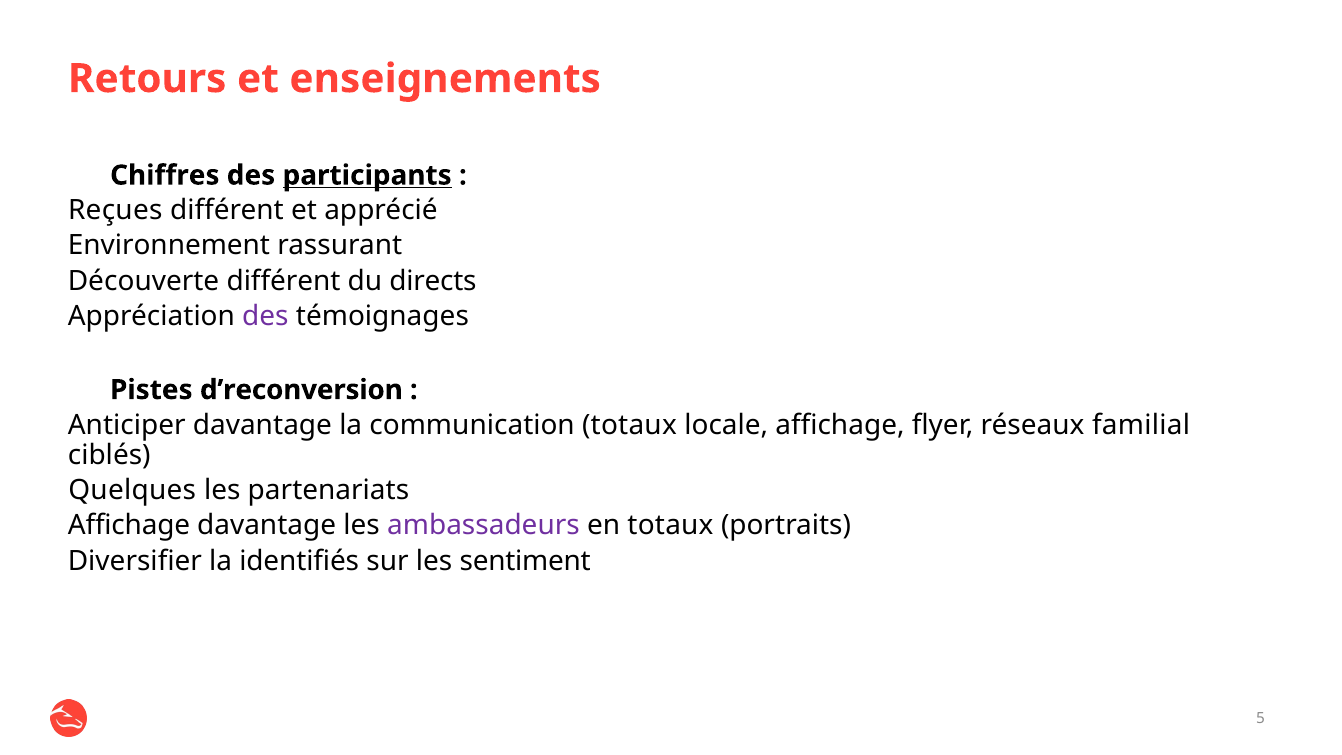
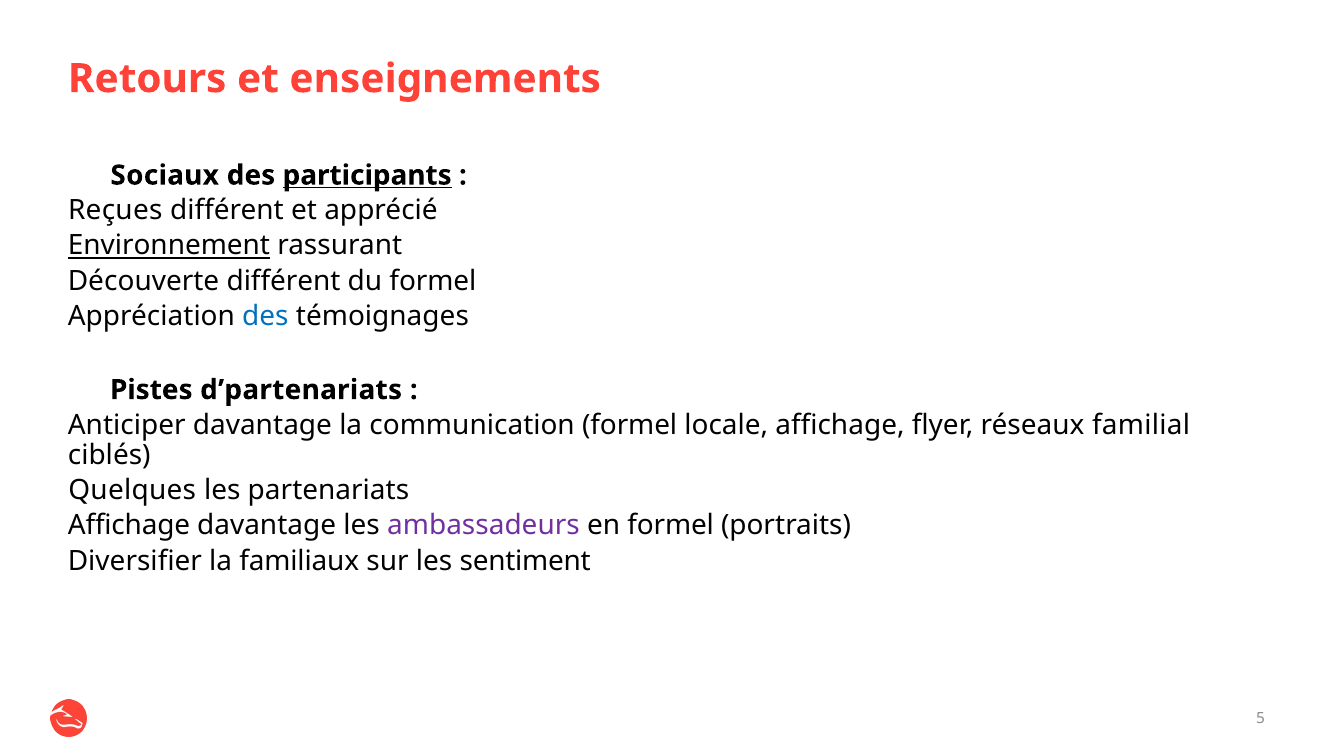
Chiffres: Chiffres -> Sociaux (165, 175)
Environnement underline: none -> present (169, 246)
du directs: directs -> formel (433, 281)
des colour: purple -> blue (265, 316)
d’reconversion: d’reconversion -> d’partenariats (301, 390)
communication totaux: totaux -> formel (630, 425)
en totaux: totaux -> formel (671, 526)
identifiés: identifiés -> familiaux (299, 561)
